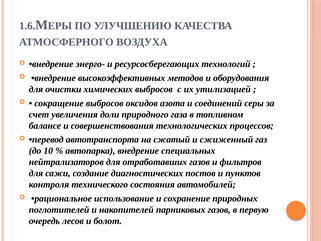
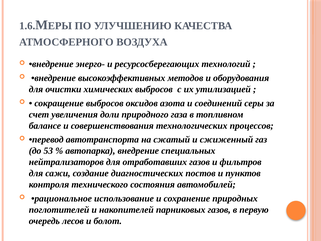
10: 10 -> 53 (48, 151)
